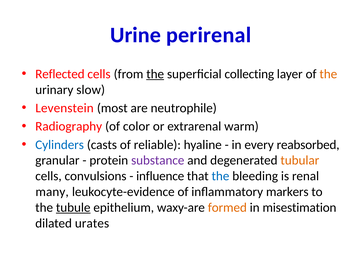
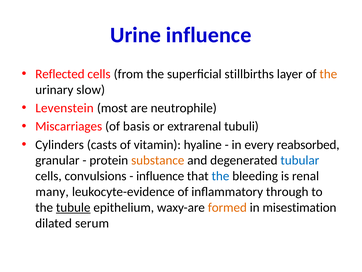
Urine perirenal: perirenal -> influence (209, 35)
the underline: present -> none (155, 74)
collecting: collecting -> stillbirths (249, 74)
Radiography: Radiography -> Miscarriages (69, 126)
color: color -> basis (136, 126)
warm: warm -> tubuli (241, 126)
Cylinders colour: blue -> black (60, 144)
reliable: reliable -> vitamin (157, 144)
substance colour: purple -> orange (158, 160)
tubular colour: orange -> blue (300, 160)
markers: markers -> through (287, 191)
urates: urates -> serum (92, 223)
